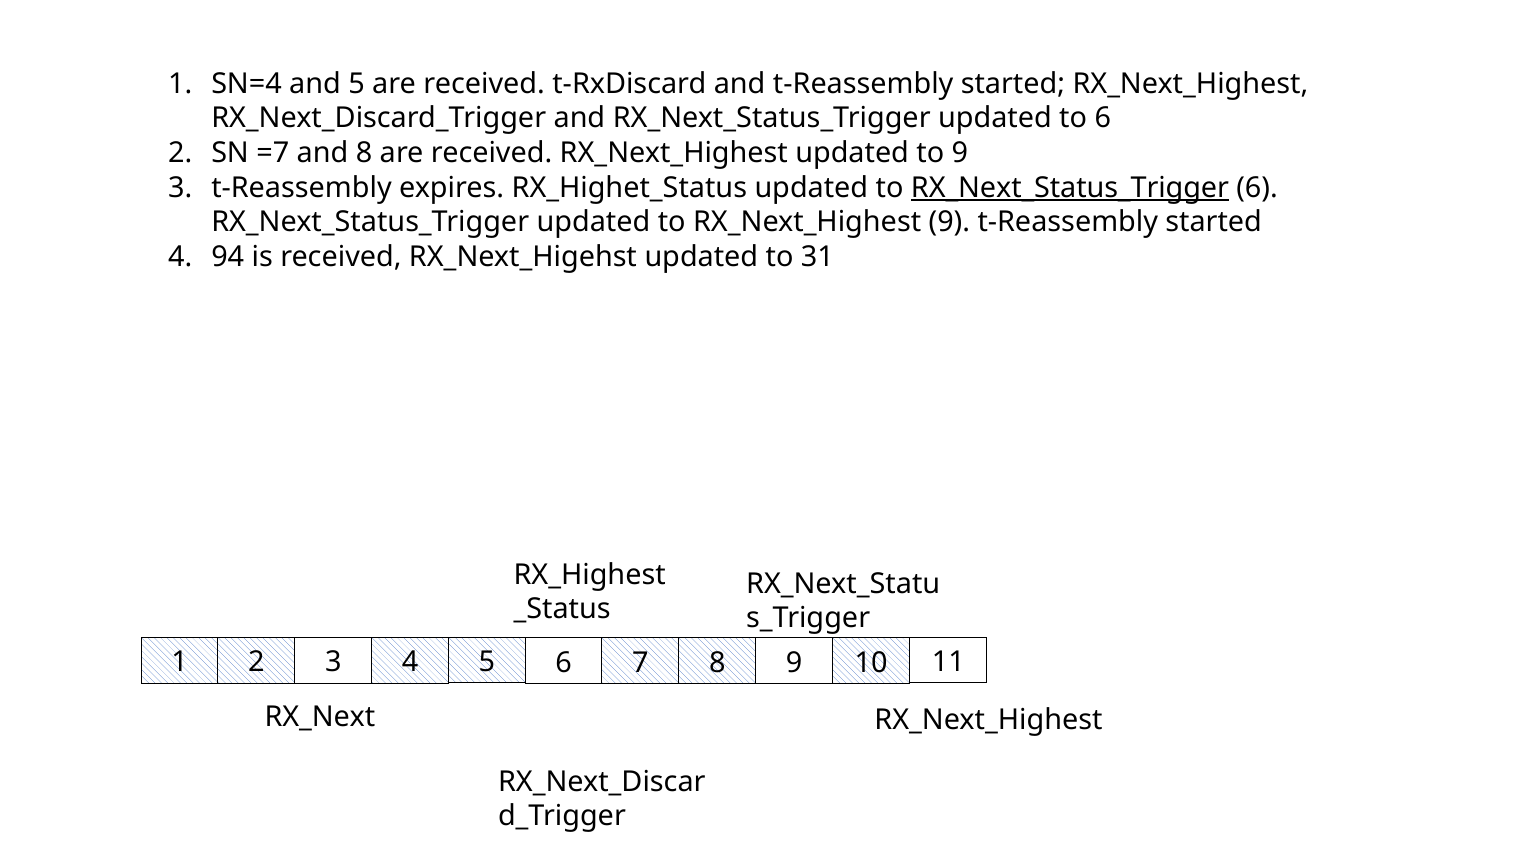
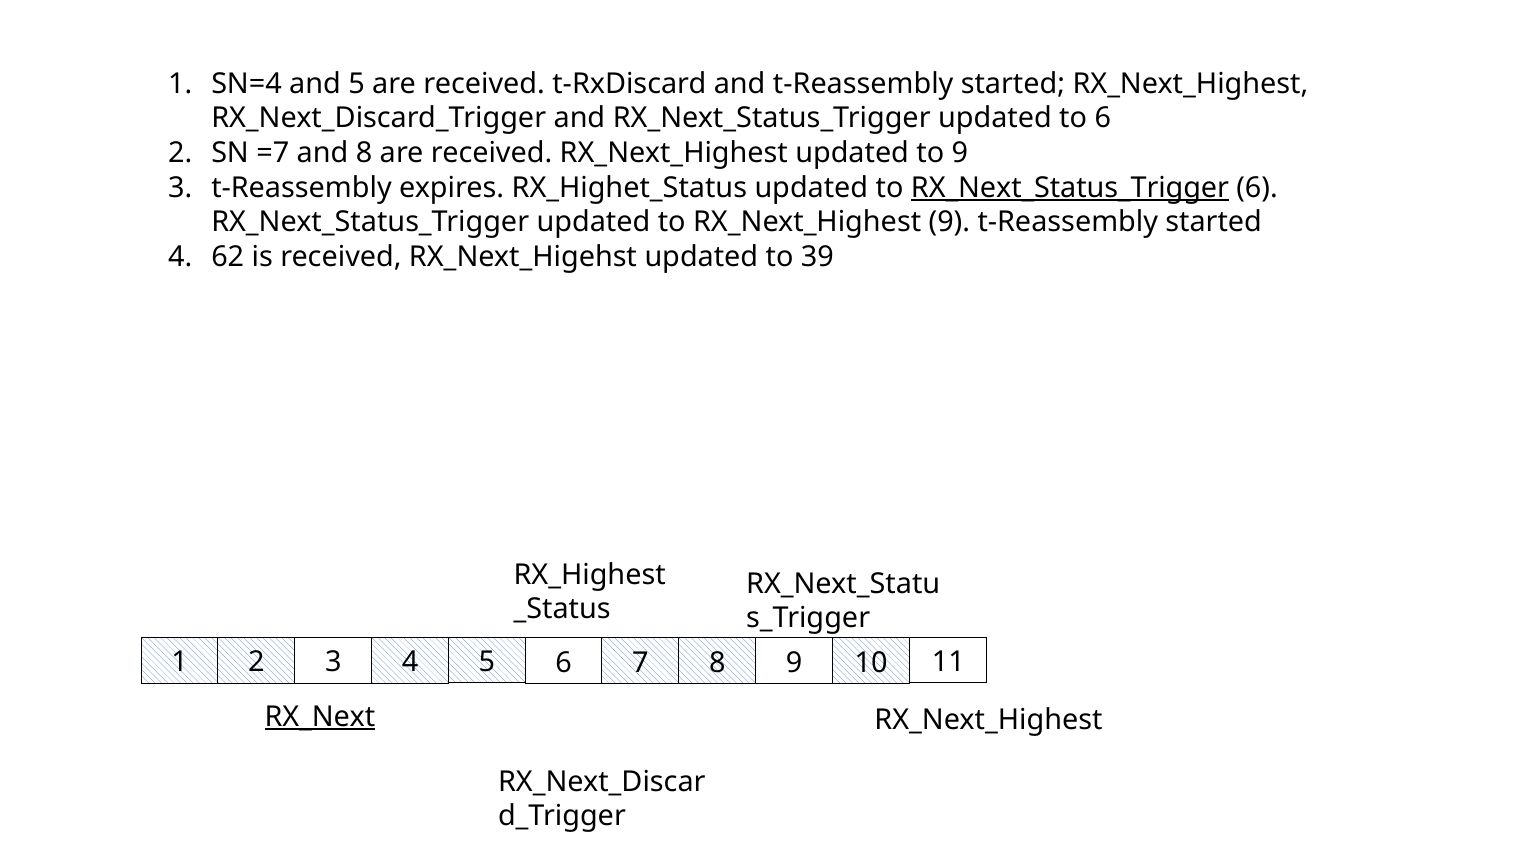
94: 94 -> 62 (228, 257)
31: 31 -> 39 (817, 257)
RX_Next underline: none -> present (320, 717)
